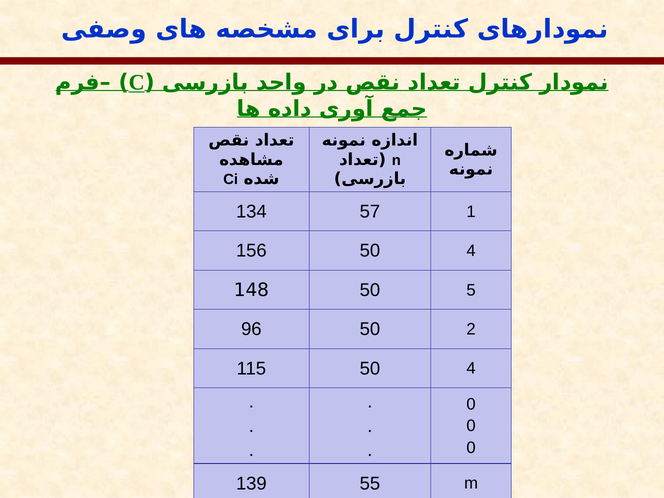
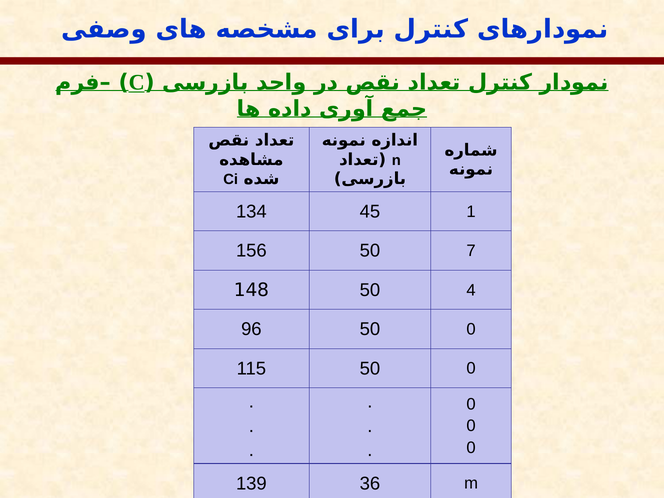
57: 57 -> 45 (370, 212)
156 50 4: 4 -> 7 (471, 251)
5: 5 -> 4 (471, 290)
96 50 2: 2 -> 0 (471, 329)
115 50 4: 4 -> 0 (471, 368)
55: 55 -> 36 (370, 483)
